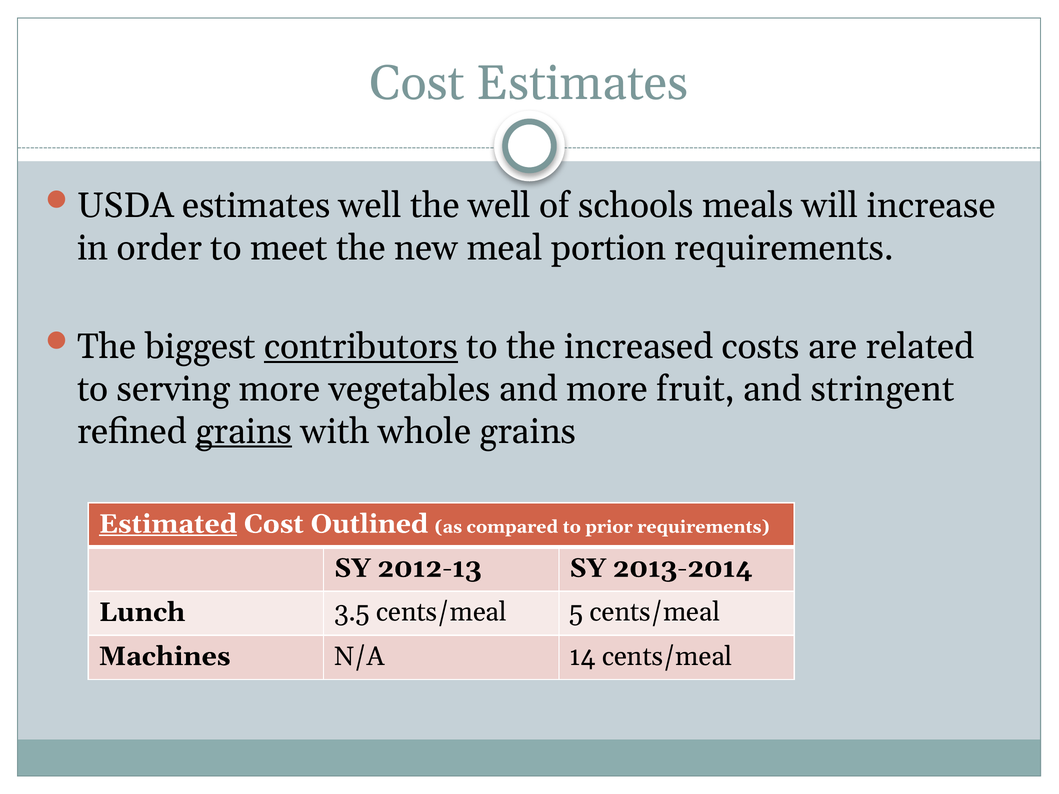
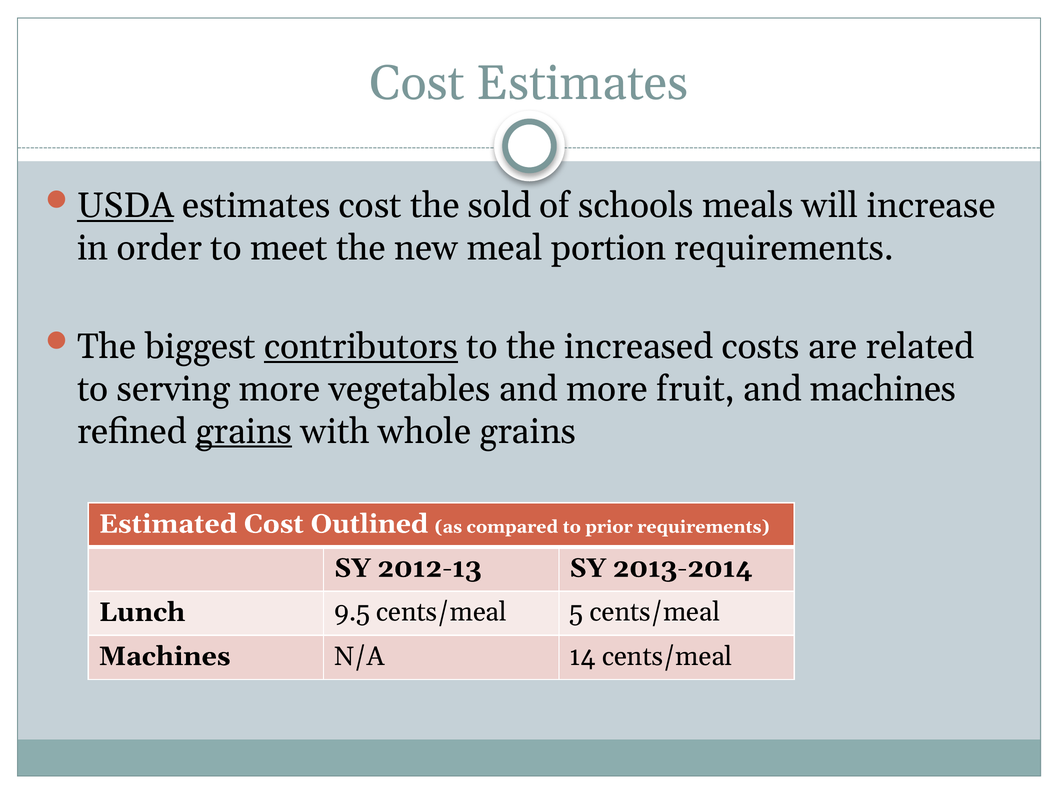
USDA underline: none -> present (125, 206)
estimates well: well -> cost (370, 206)
the well: well -> sold (500, 206)
and stringent: stringent -> machines (883, 389)
Estimated underline: present -> none (168, 524)
3.5: 3.5 -> 9.5 (352, 612)
